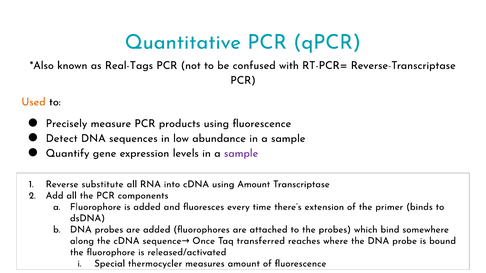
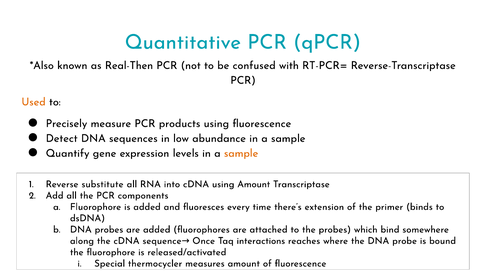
Real-Tags: Real-Tags -> Real-Then (129, 65)
sample colour: purple -> orange (241, 153)
transferred: transferred -> interactions (261, 241)
